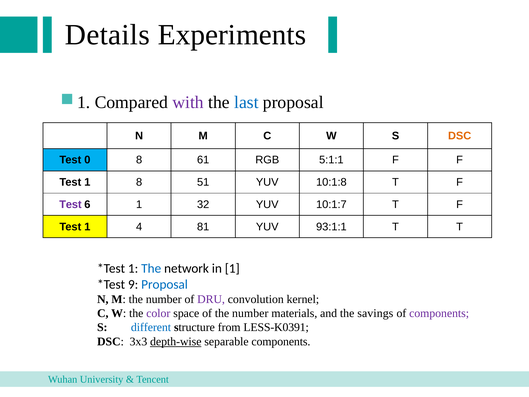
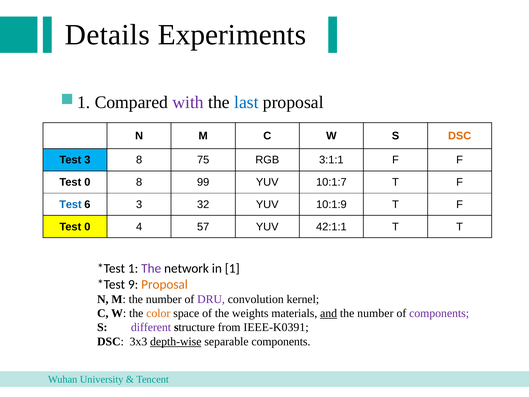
Test 0: 0 -> 3 (87, 160)
61: 61 -> 75 (203, 160)
5:1:1: 5:1:1 -> 3:1:1 (331, 160)
1: 1 -> 0 (87, 182)
51: 51 -> 99 (203, 182)
10:1:8: 10:1:8 -> 10:1:7 (331, 182)
Test colour: purple -> blue (70, 204)
6 1: 1 -> 3 (139, 204)
10:1:7: 10:1:7 -> 10:1:9 (331, 204)
1: 1 -> 0 (87, 227)
81: 81 -> 57 (203, 227)
93:1:1: 93:1:1 -> 42:1:1 (331, 227)
The colour: blue -> purple (151, 268)
Proposal colour: blue -> orange (165, 284)
color colour: purple -> orange (158, 313)
of the number: number -> weights (250, 313)
and underline: none -> present (329, 313)
savings: savings -> number (375, 313)
different colour: blue -> purple (151, 327)
LESS-K0391: LESS-K0391 -> IEEE-K0391 (276, 327)
